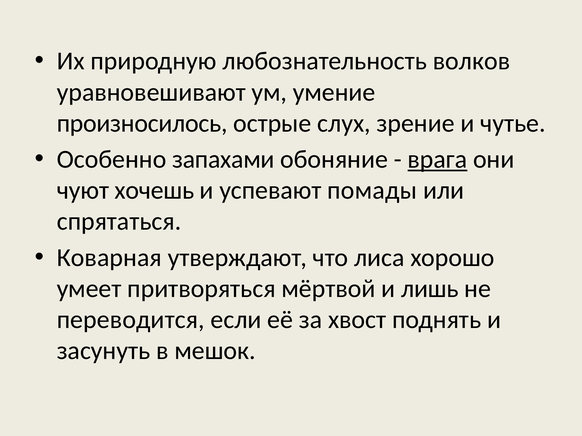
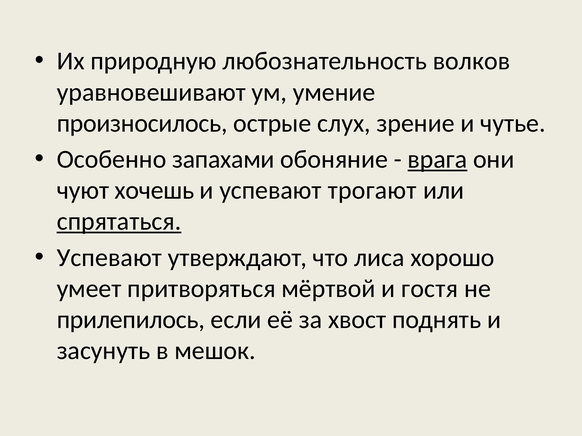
помады: помады -> трогают (372, 191)
спрятаться underline: none -> present (119, 222)
Коварная: Коварная -> Успевают (109, 258)
лишь: лишь -> гостя (430, 289)
переводится: переводится -> прилепилось (131, 320)
